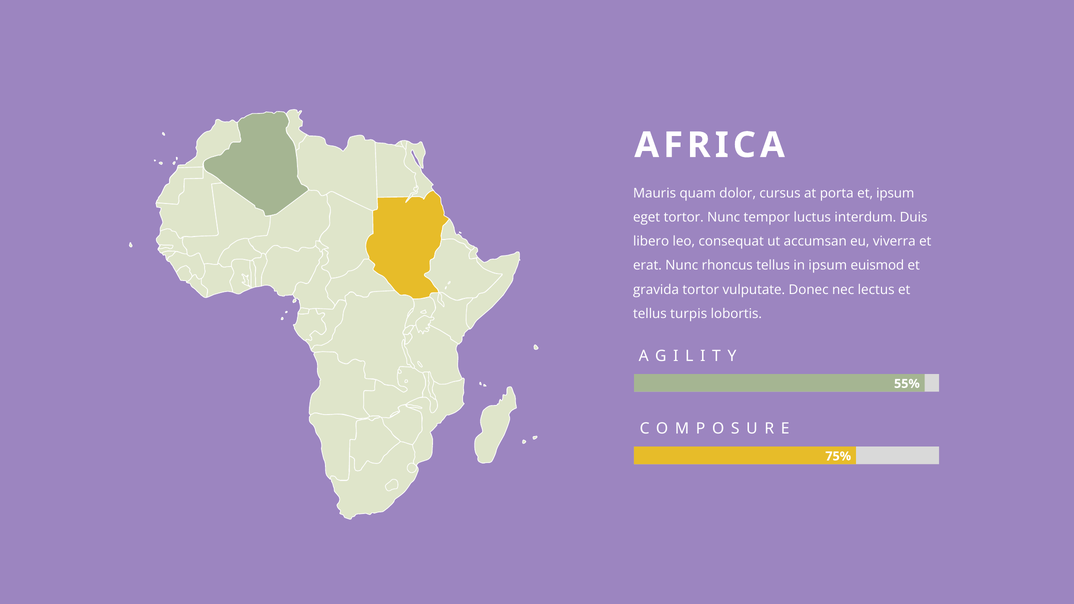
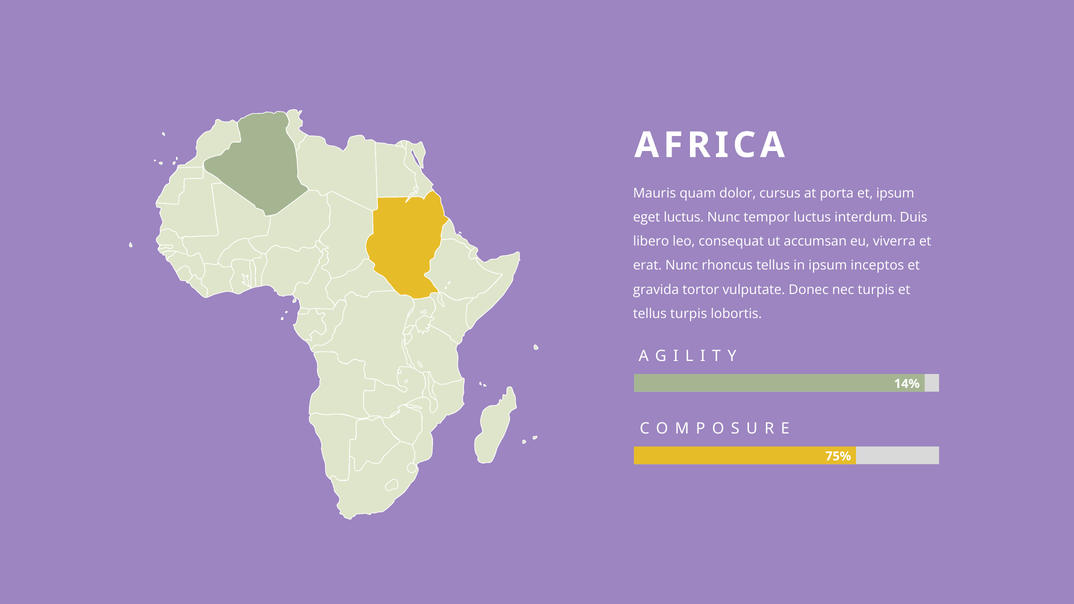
eget tortor: tortor -> luctus (684, 217)
euismod: euismod -> inceptos (877, 266)
nec lectus: lectus -> turpis (876, 290)
55%: 55% -> 14% (907, 384)
